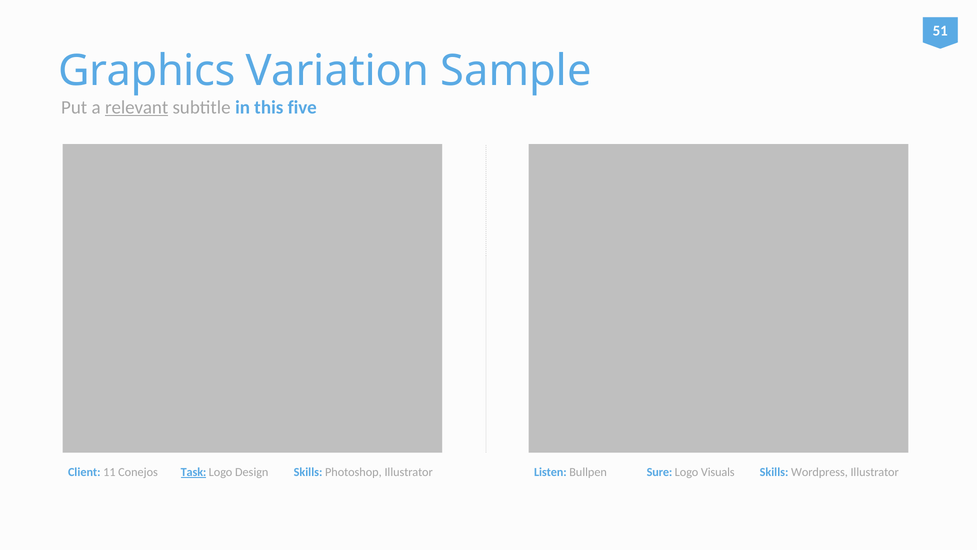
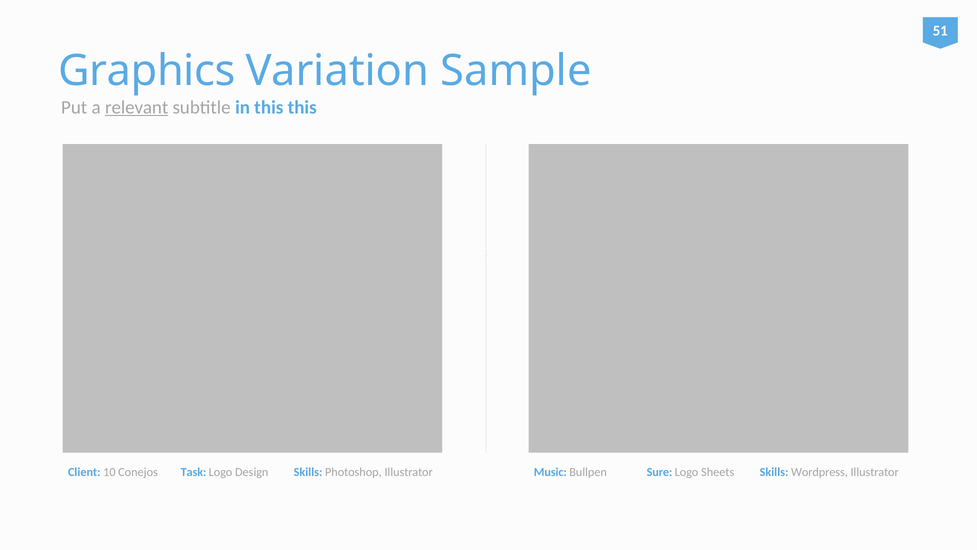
this five: five -> this (302, 107)
11: 11 -> 10 (109, 472)
Task underline: present -> none (194, 472)
Listen: Listen -> Music (550, 472)
Visuals: Visuals -> Sheets (718, 472)
